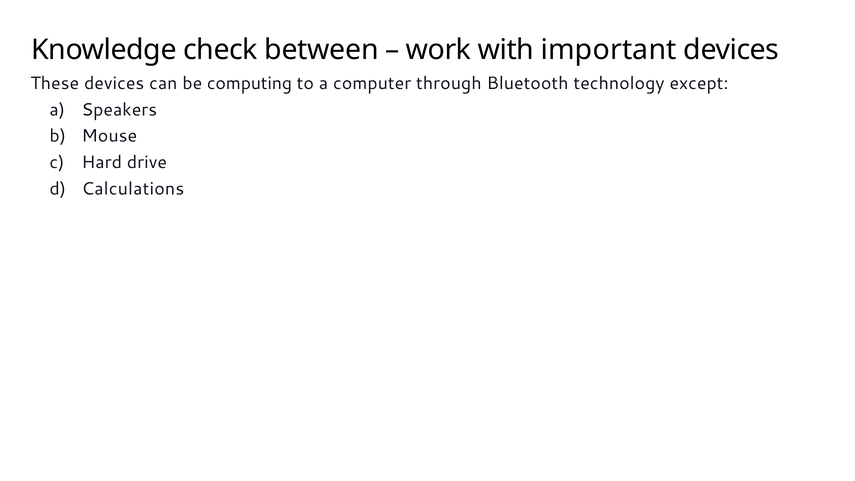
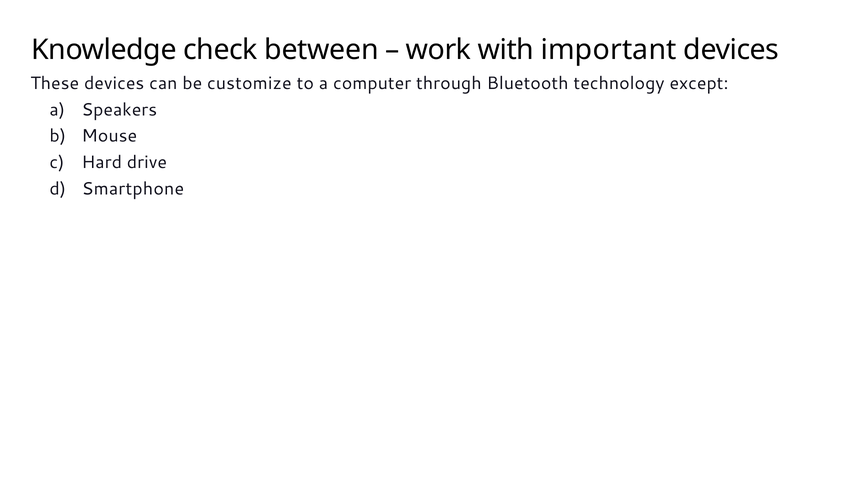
computing: computing -> customize (249, 83)
Calculations: Calculations -> Smartphone (133, 189)
